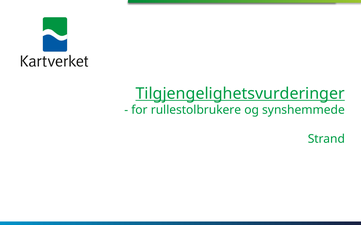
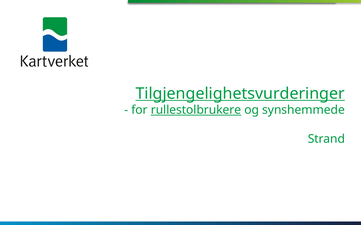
rullestolbrukere underline: none -> present (196, 110)
